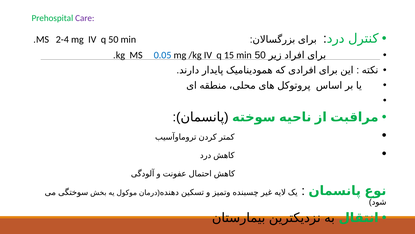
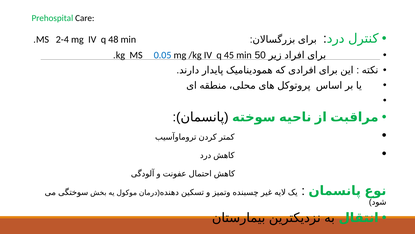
Care colour: purple -> black (85, 18)
q 50: 50 -> 48 (113, 39)
15: 15 -> 45 (229, 55)
